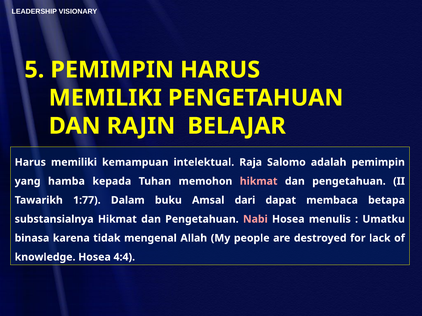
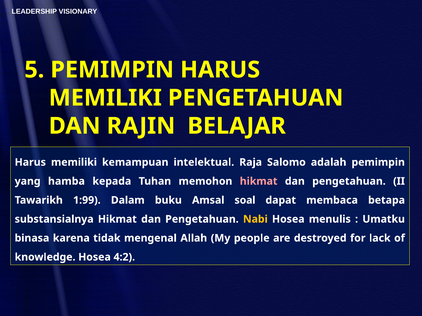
1:77: 1:77 -> 1:99 (87, 200)
dari: dari -> soal (245, 200)
Nabi colour: pink -> yellow (255, 219)
4:4: 4:4 -> 4:2 (124, 257)
